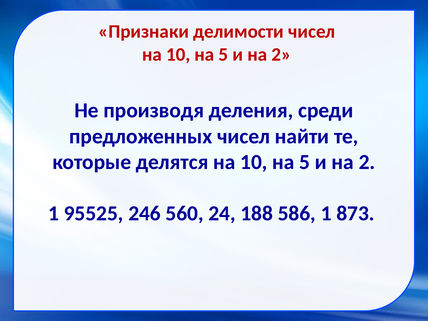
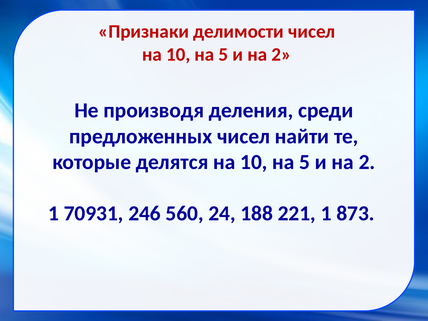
95525: 95525 -> 70931 (94, 213)
586: 586 -> 221 (297, 213)
